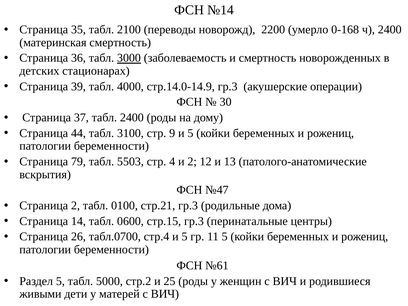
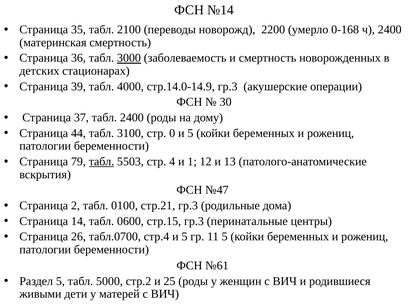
9: 9 -> 0 (172, 133)
табл underline: none -> present (102, 162)
и 2: 2 -> 1 (192, 162)
